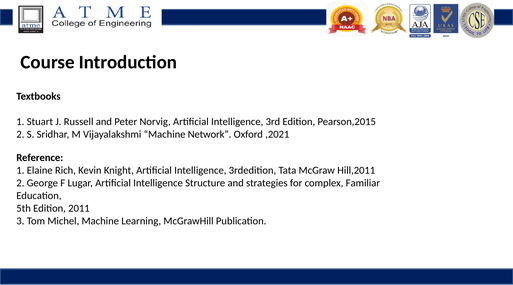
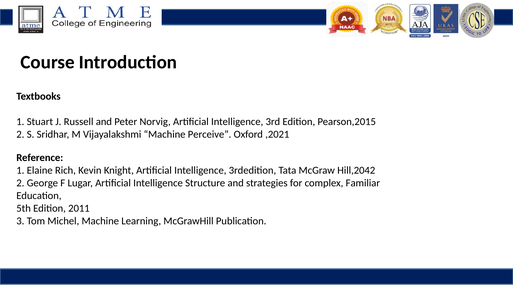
Network: Network -> Perceive (210, 134)
Hill,2011: Hill,2011 -> Hill,2042 (356, 170)
